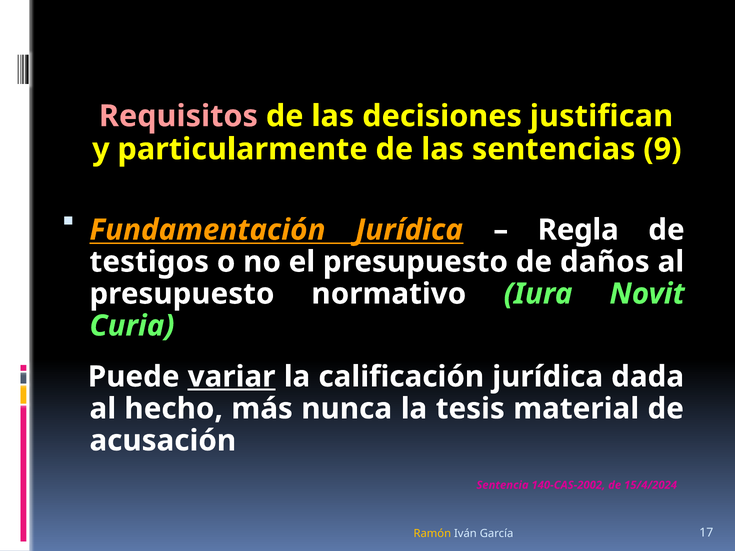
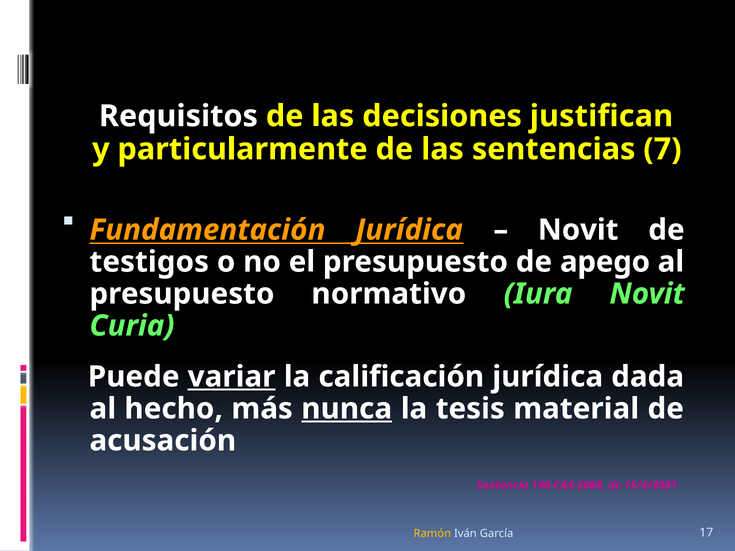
Requisitos colour: pink -> white (178, 116)
9: 9 -> 7 (662, 149)
Regla: Regla -> Novit (578, 230)
daños: daños -> apego (605, 262)
nunca underline: none -> present (347, 409)
140-CAS-2002: 140-CAS-2002 -> 140-CAS-2068 (568, 485)
15/4/2024: 15/4/2024 -> 15/4/2001 (651, 485)
